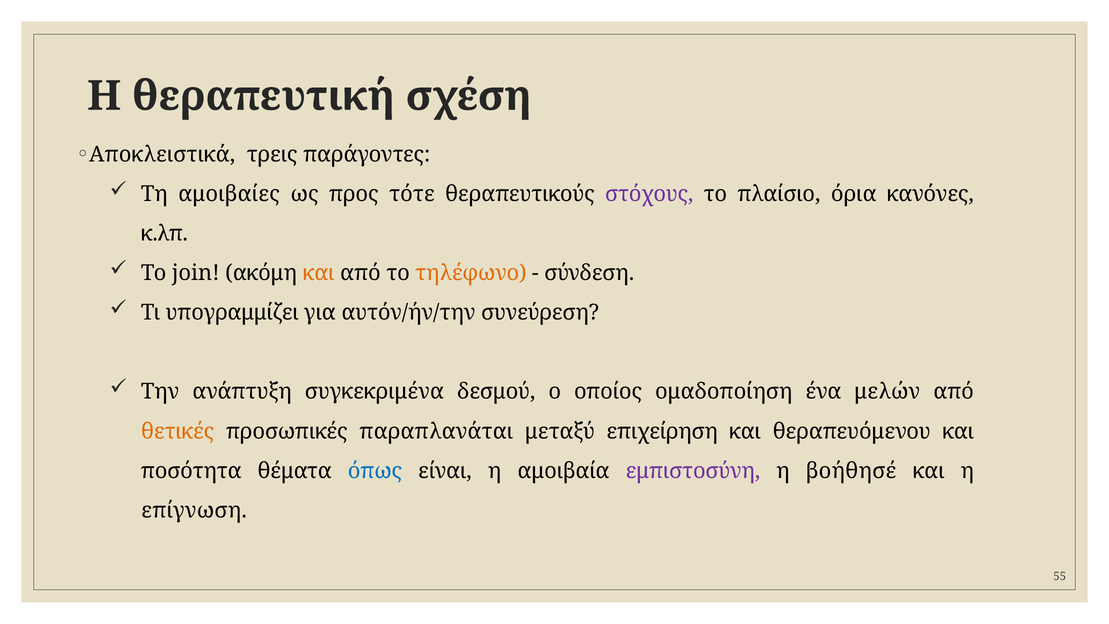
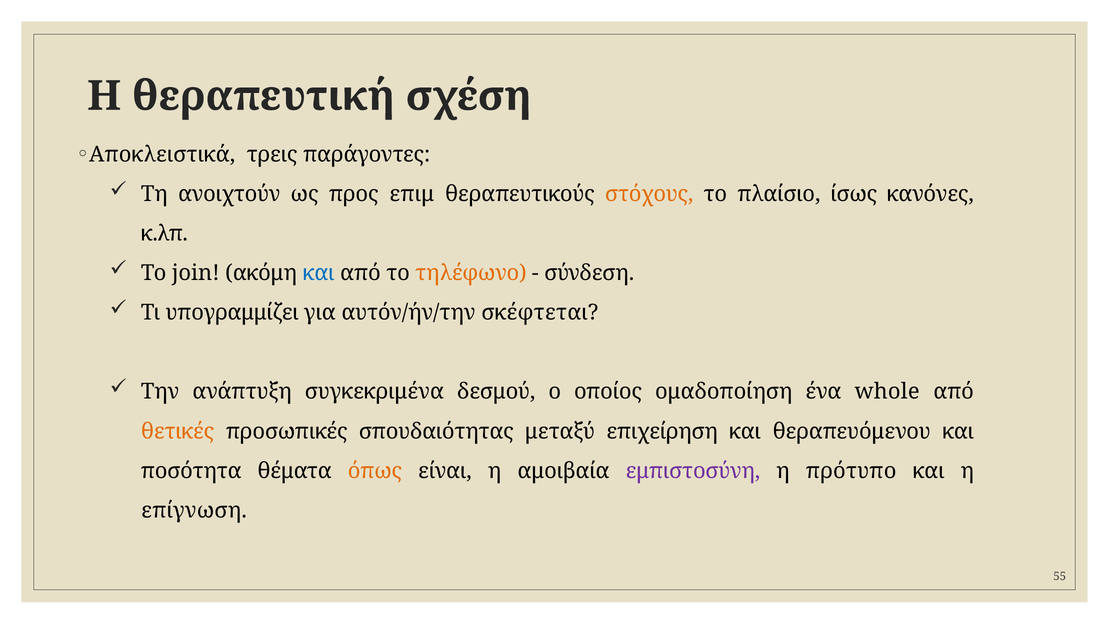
αμοιβαίες: αμοιβαίες -> ανοιχτούν (229, 194)
τότε: τότε -> επιμ (412, 194)
στόχους colour: purple -> orange (649, 194)
όρια: όρια -> ίσως (854, 194)
και colour: orange -> blue (319, 273)
συνεύρεση: συνεύρεση -> σκέφτεται (540, 313)
μελών: μελών -> whole (887, 392)
παραπλανάται: παραπλανάται -> σπουδαιότητας (436, 431)
όπως colour: blue -> orange (375, 471)
βοήθησέ: βοήθησέ -> πρότυπο (851, 471)
